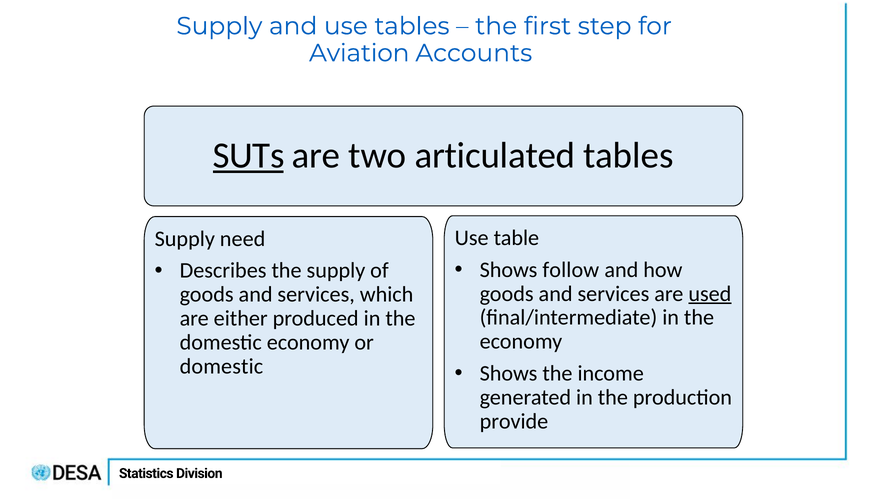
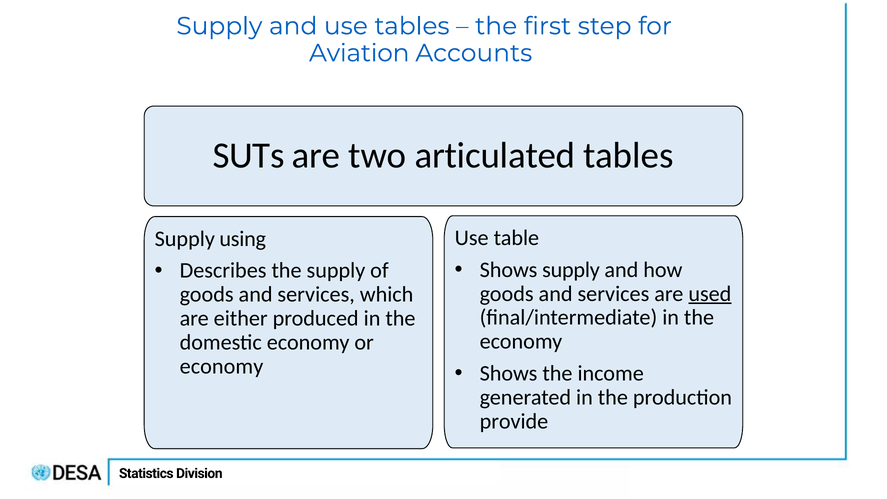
SUTs underline: present -> none (249, 156)
need: need -> using (243, 239)
Shows follow: follow -> supply (571, 270)
domestic: domestic -> economy (221, 366)
